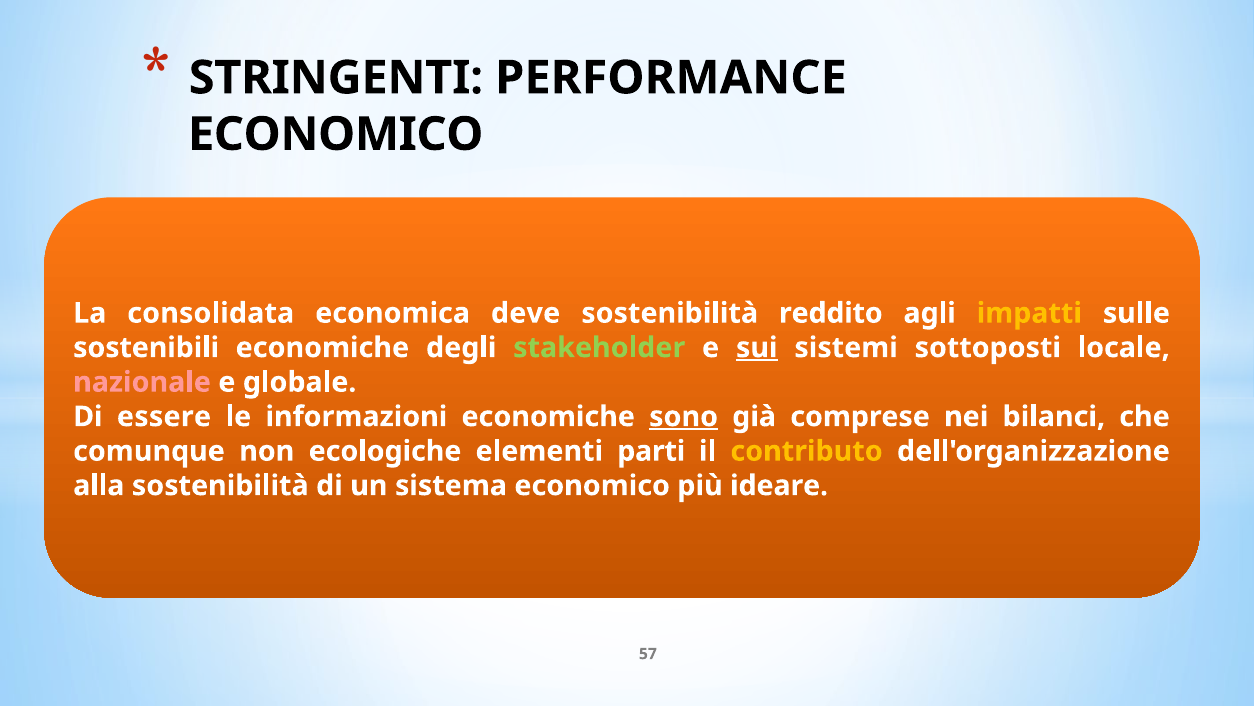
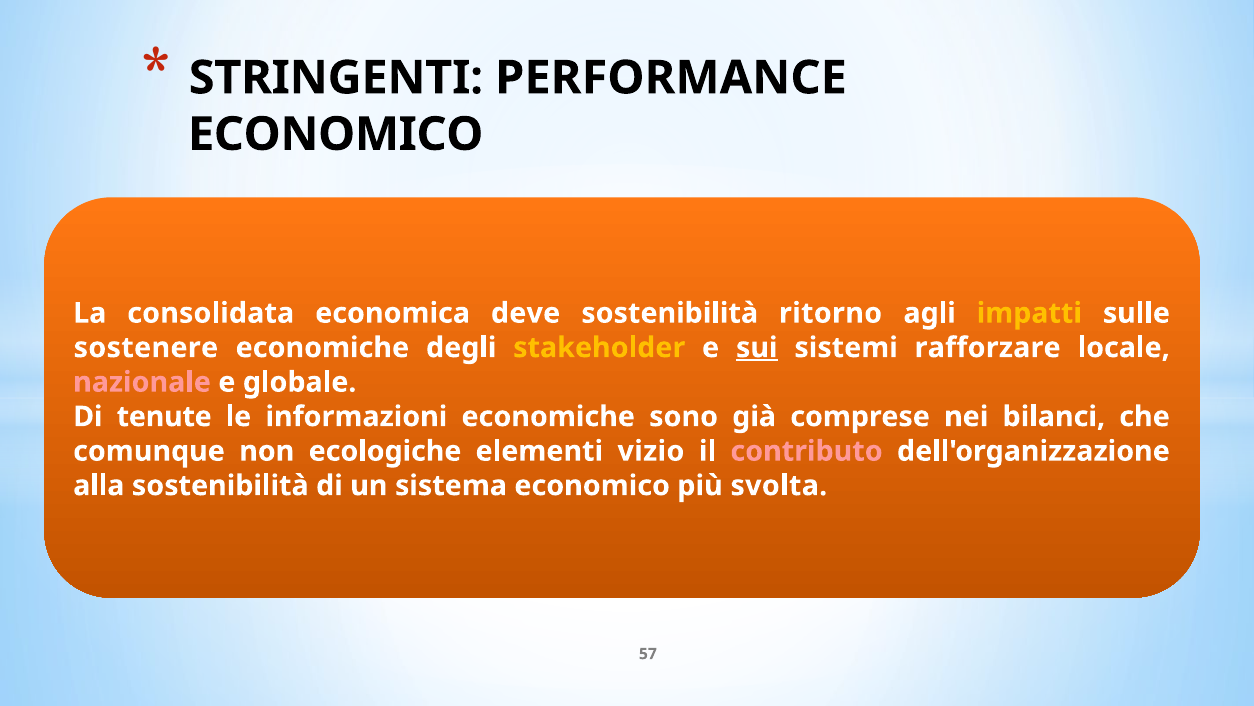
reddito: reddito -> ritorno (831, 313)
sostenibili: sostenibili -> sostenere (146, 347)
stakeholder colour: light green -> yellow (599, 347)
sottoposti: sottoposti -> rafforzare (988, 347)
essere: essere -> tenute (164, 416)
sono underline: present -> none (684, 416)
parti: parti -> vizio (651, 451)
contributo colour: yellow -> pink (807, 451)
ideare: ideare -> svolta (779, 485)
